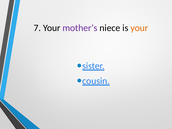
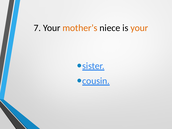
mother’s colour: purple -> orange (80, 28)
